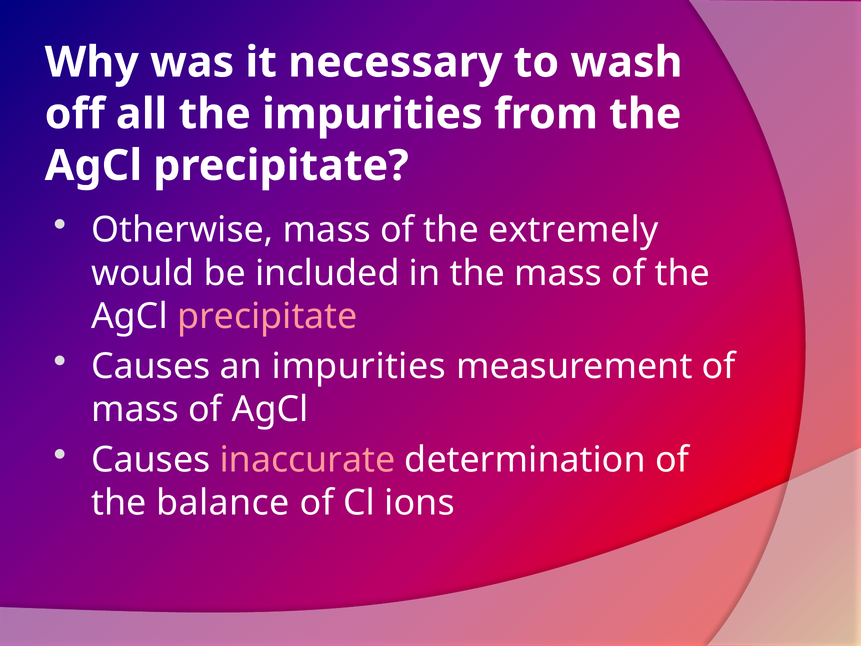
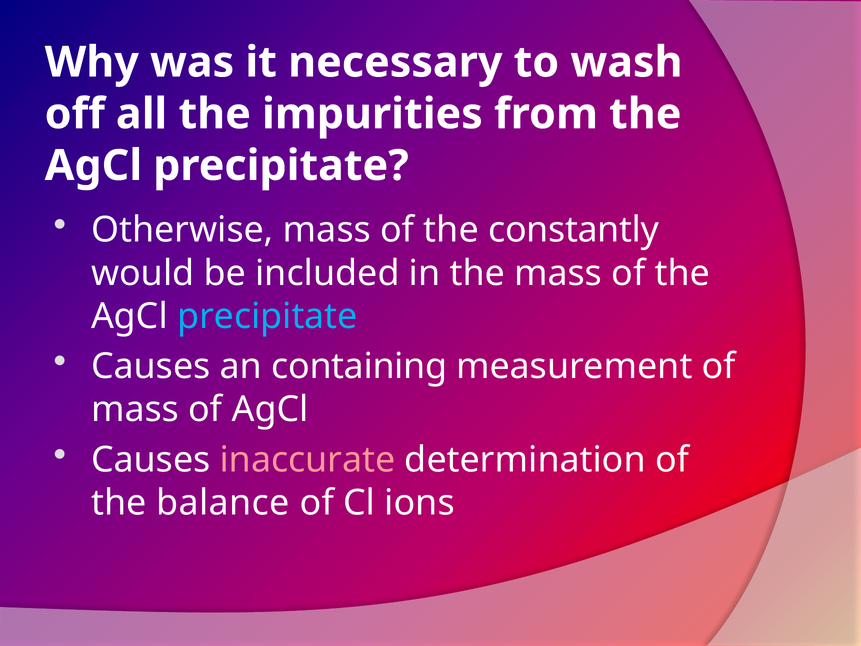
extremely: extremely -> constantly (574, 230)
precipitate colour: pink -> light blue (267, 316)
an impurities: impurities -> containing (359, 366)
